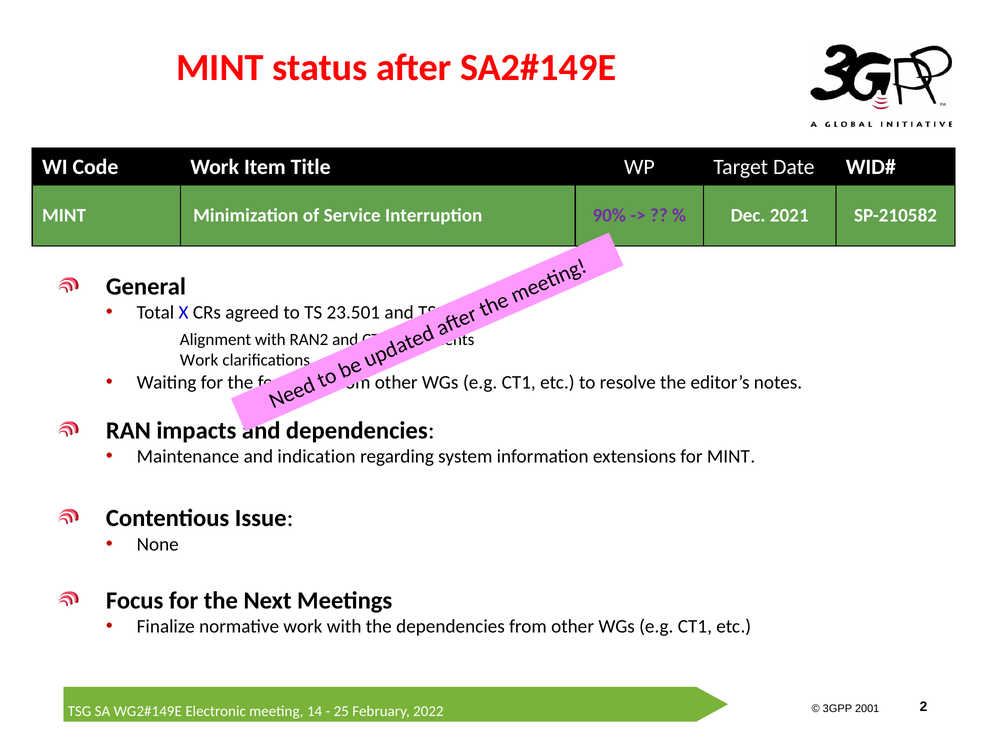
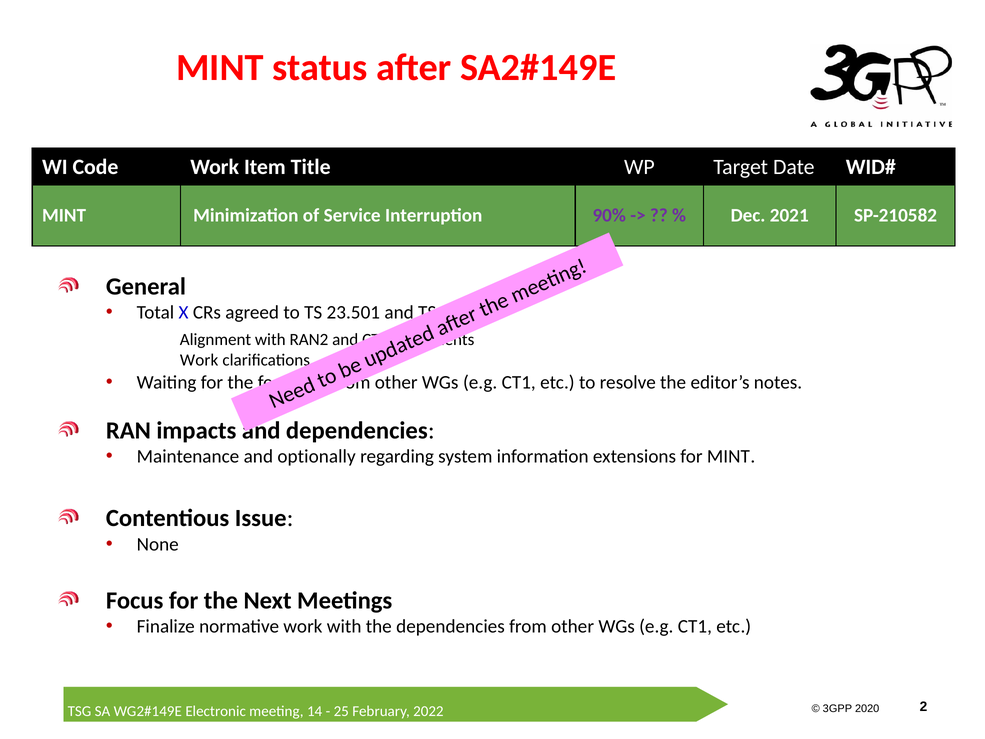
indication: indication -> optionally (317, 457)
2001: 2001 -> 2020 (867, 708)
